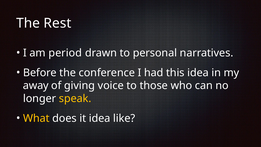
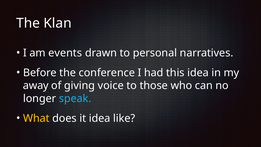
Rest: Rest -> Klan (58, 23)
period: period -> events (65, 53)
speak colour: yellow -> light blue (75, 98)
